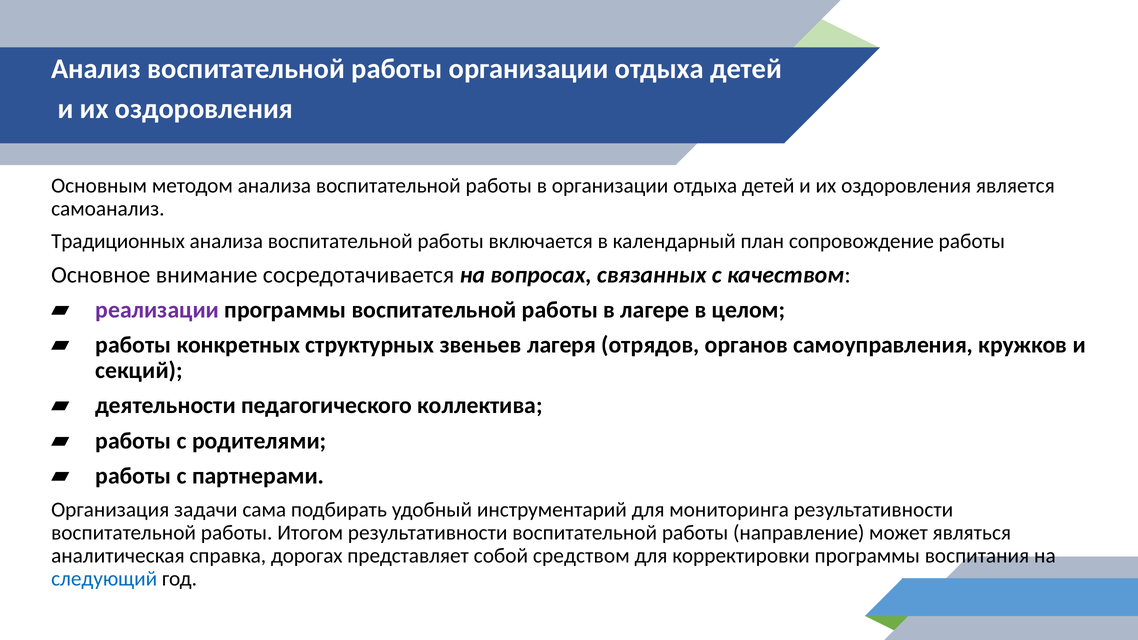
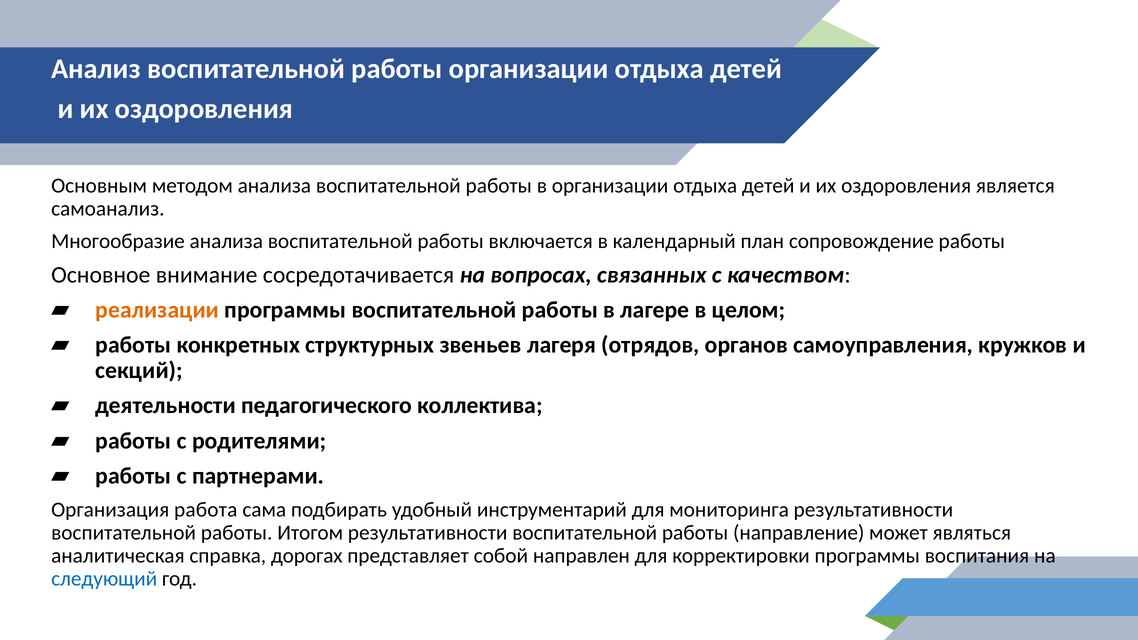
Традиционных: Традиционных -> Многообразие (118, 241)
реализации colour: purple -> orange (157, 310)
задачи: задачи -> работа (206, 510)
средством: средством -> направлен (581, 556)
